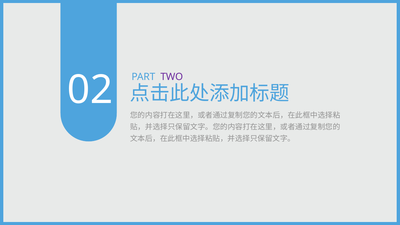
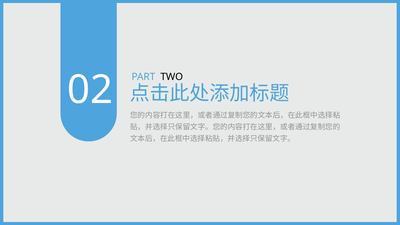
TWO colour: purple -> black (172, 77)
